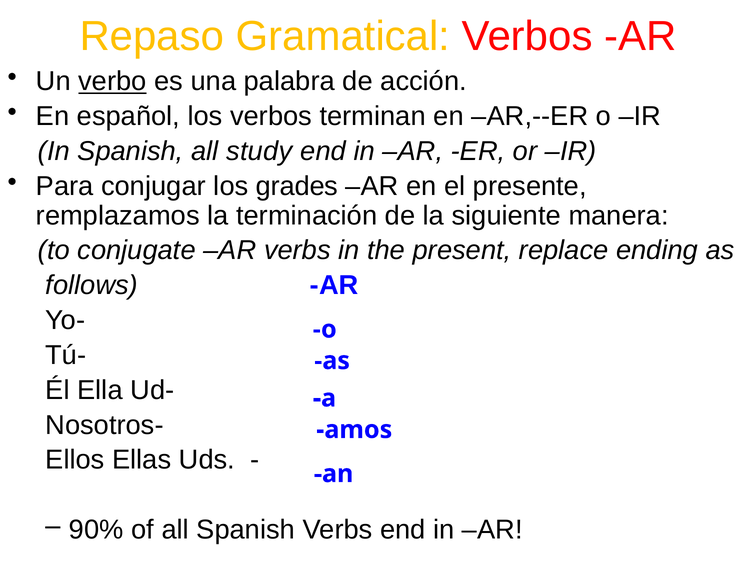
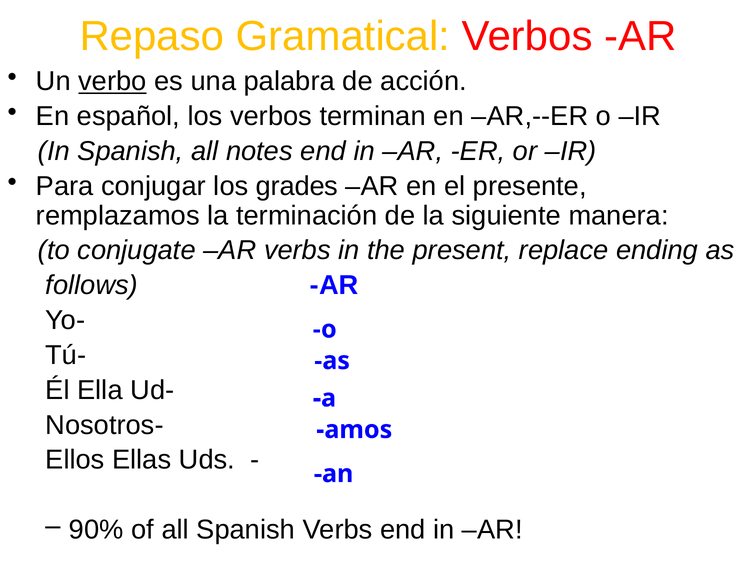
study: study -> notes (259, 151)
